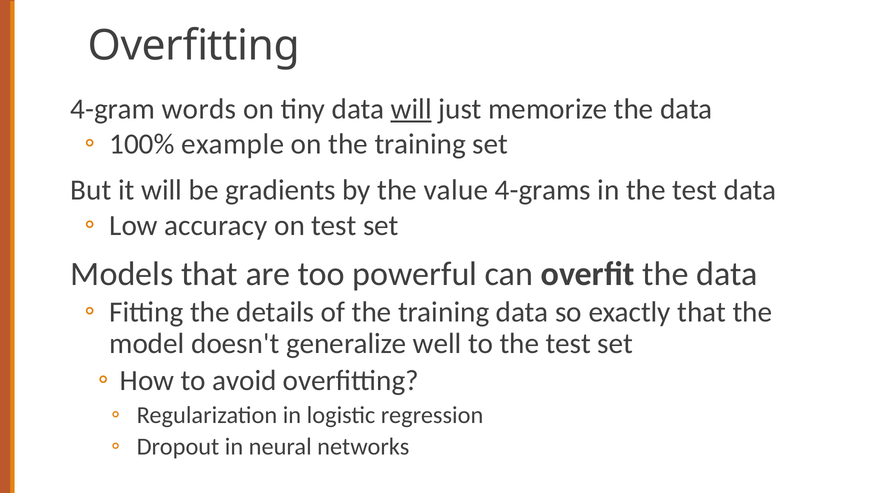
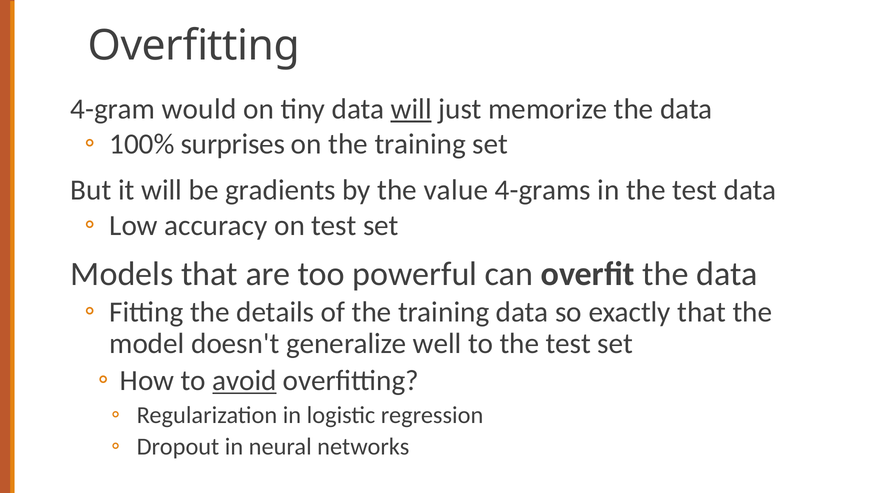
words: words -> would (199, 109)
example: example -> surprises (233, 144)
avoid underline: none -> present (244, 381)
